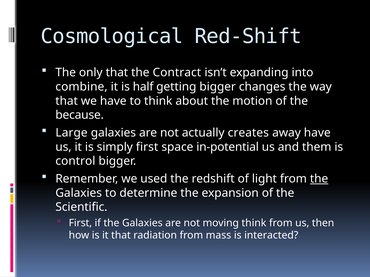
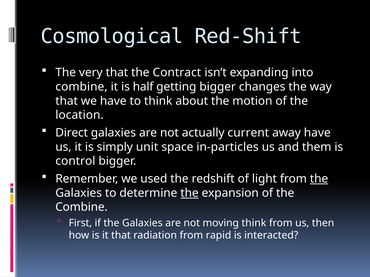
only: only -> very (91, 73)
because: because -> location (80, 115)
Large: Large -> Direct (72, 133)
creates: creates -> current (248, 133)
simply first: first -> unit (147, 147)
in-potential: in-potential -> in-particles (228, 147)
the underline: none -> present (189, 193)
Scientific: Scientific -> Combine (81, 207)
mass: mass -> rapid (219, 236)
